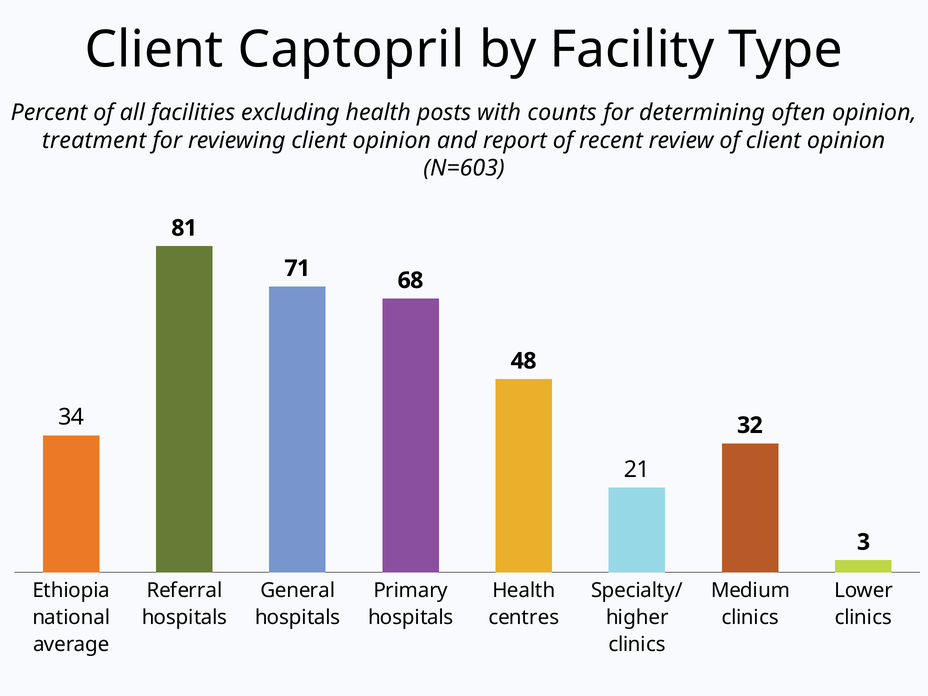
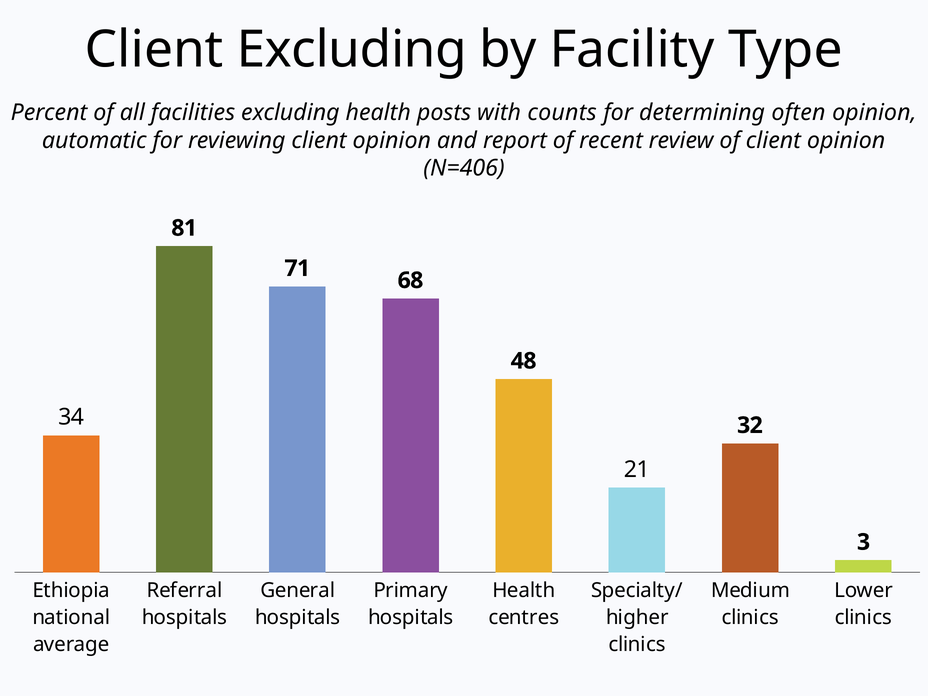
Client Captopril: Captopril -> Excluding (352, 50)
treatment: treatment -> automatic (94, 140)
N=603: N=603 -> N=406 (464, 168)
